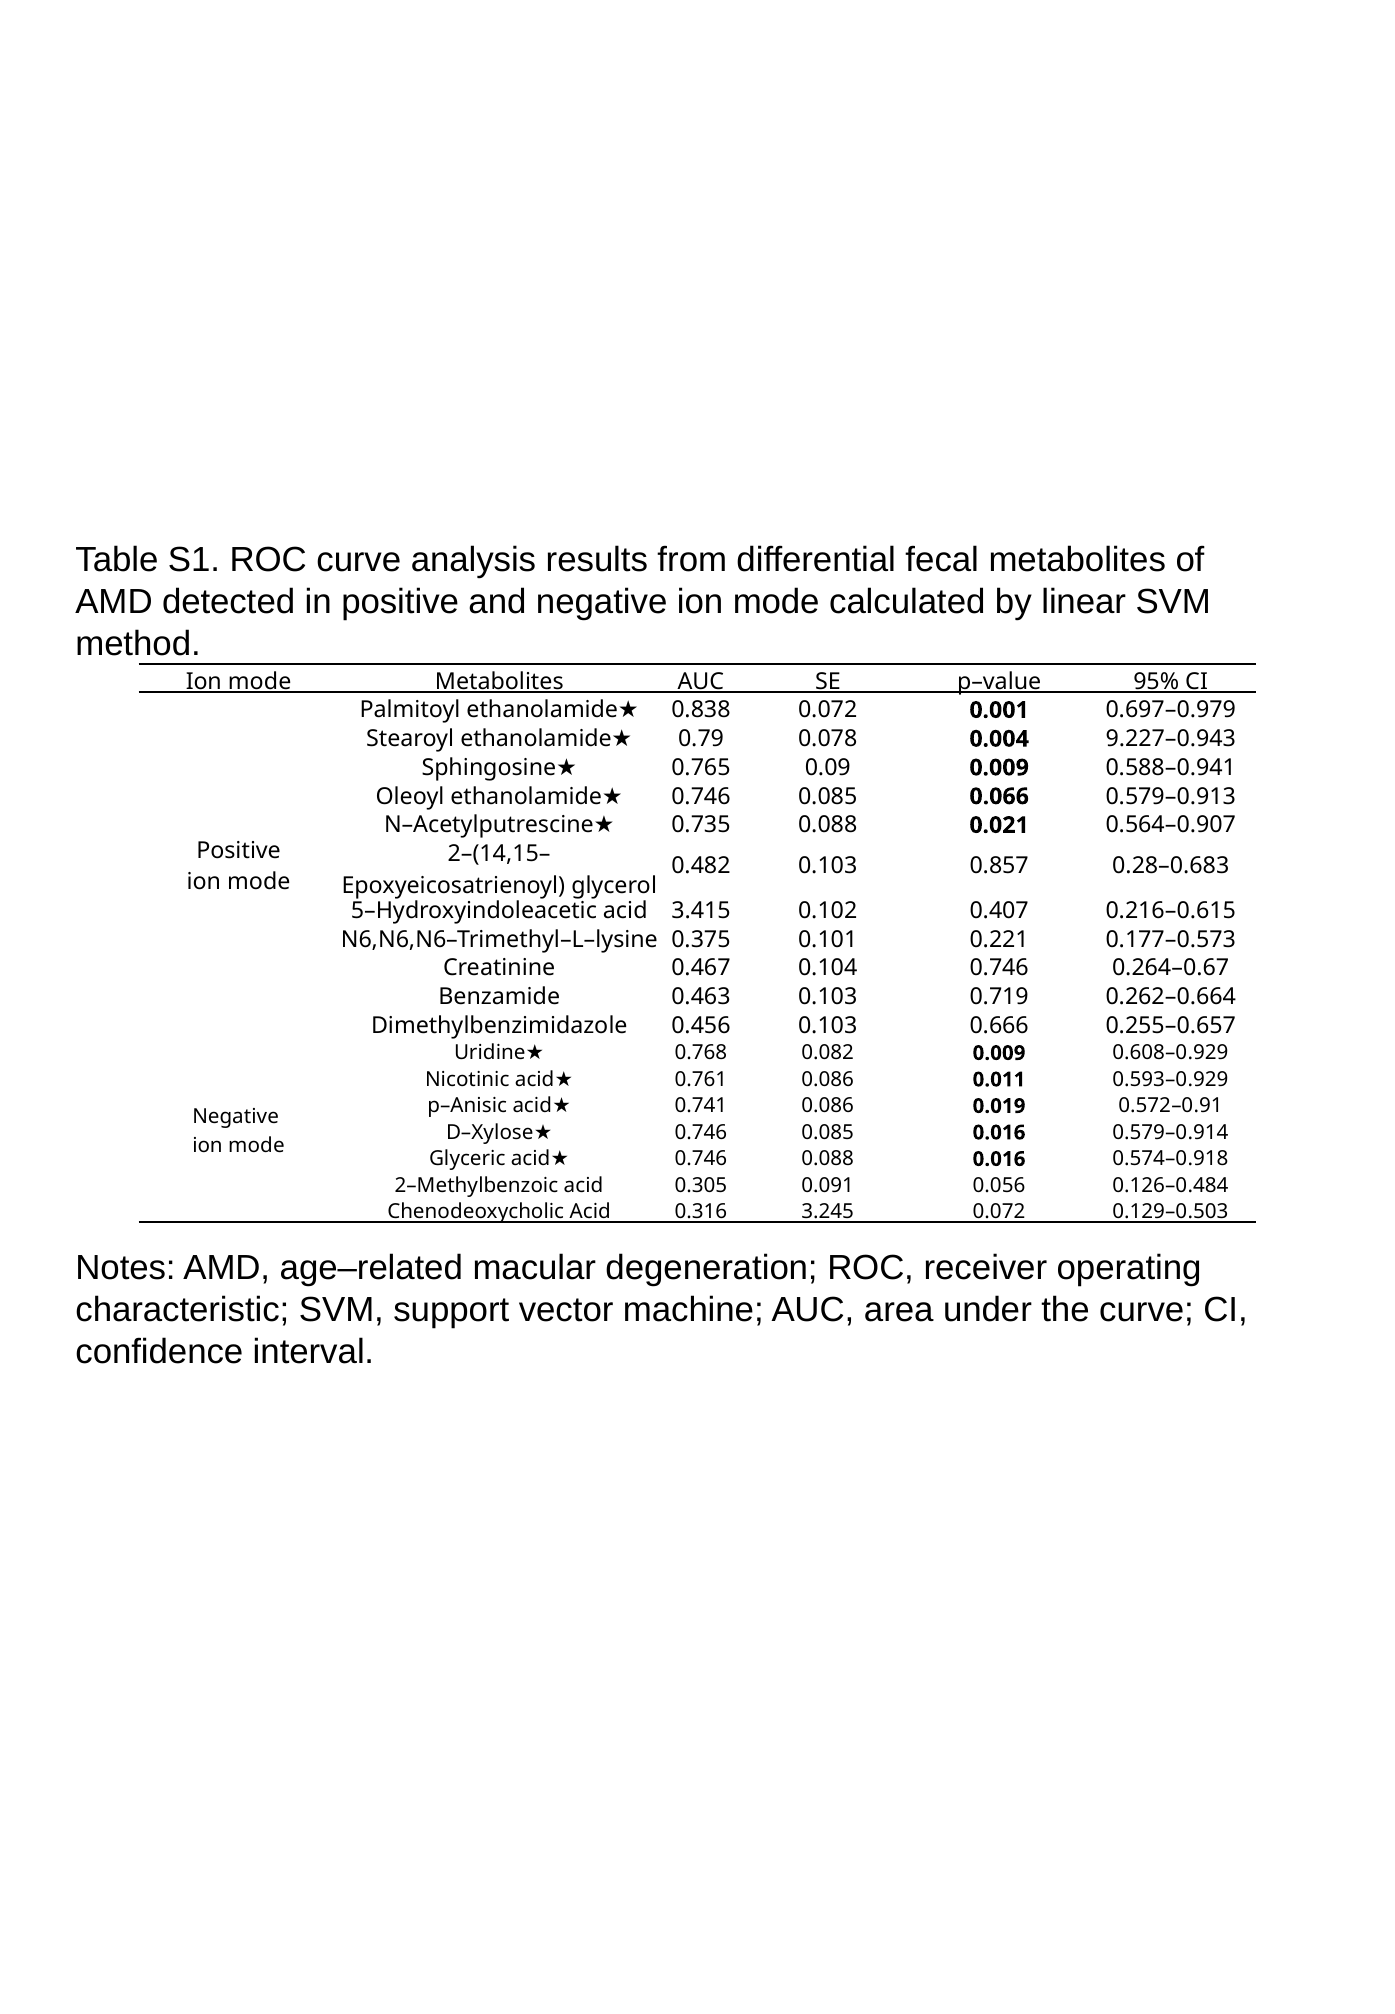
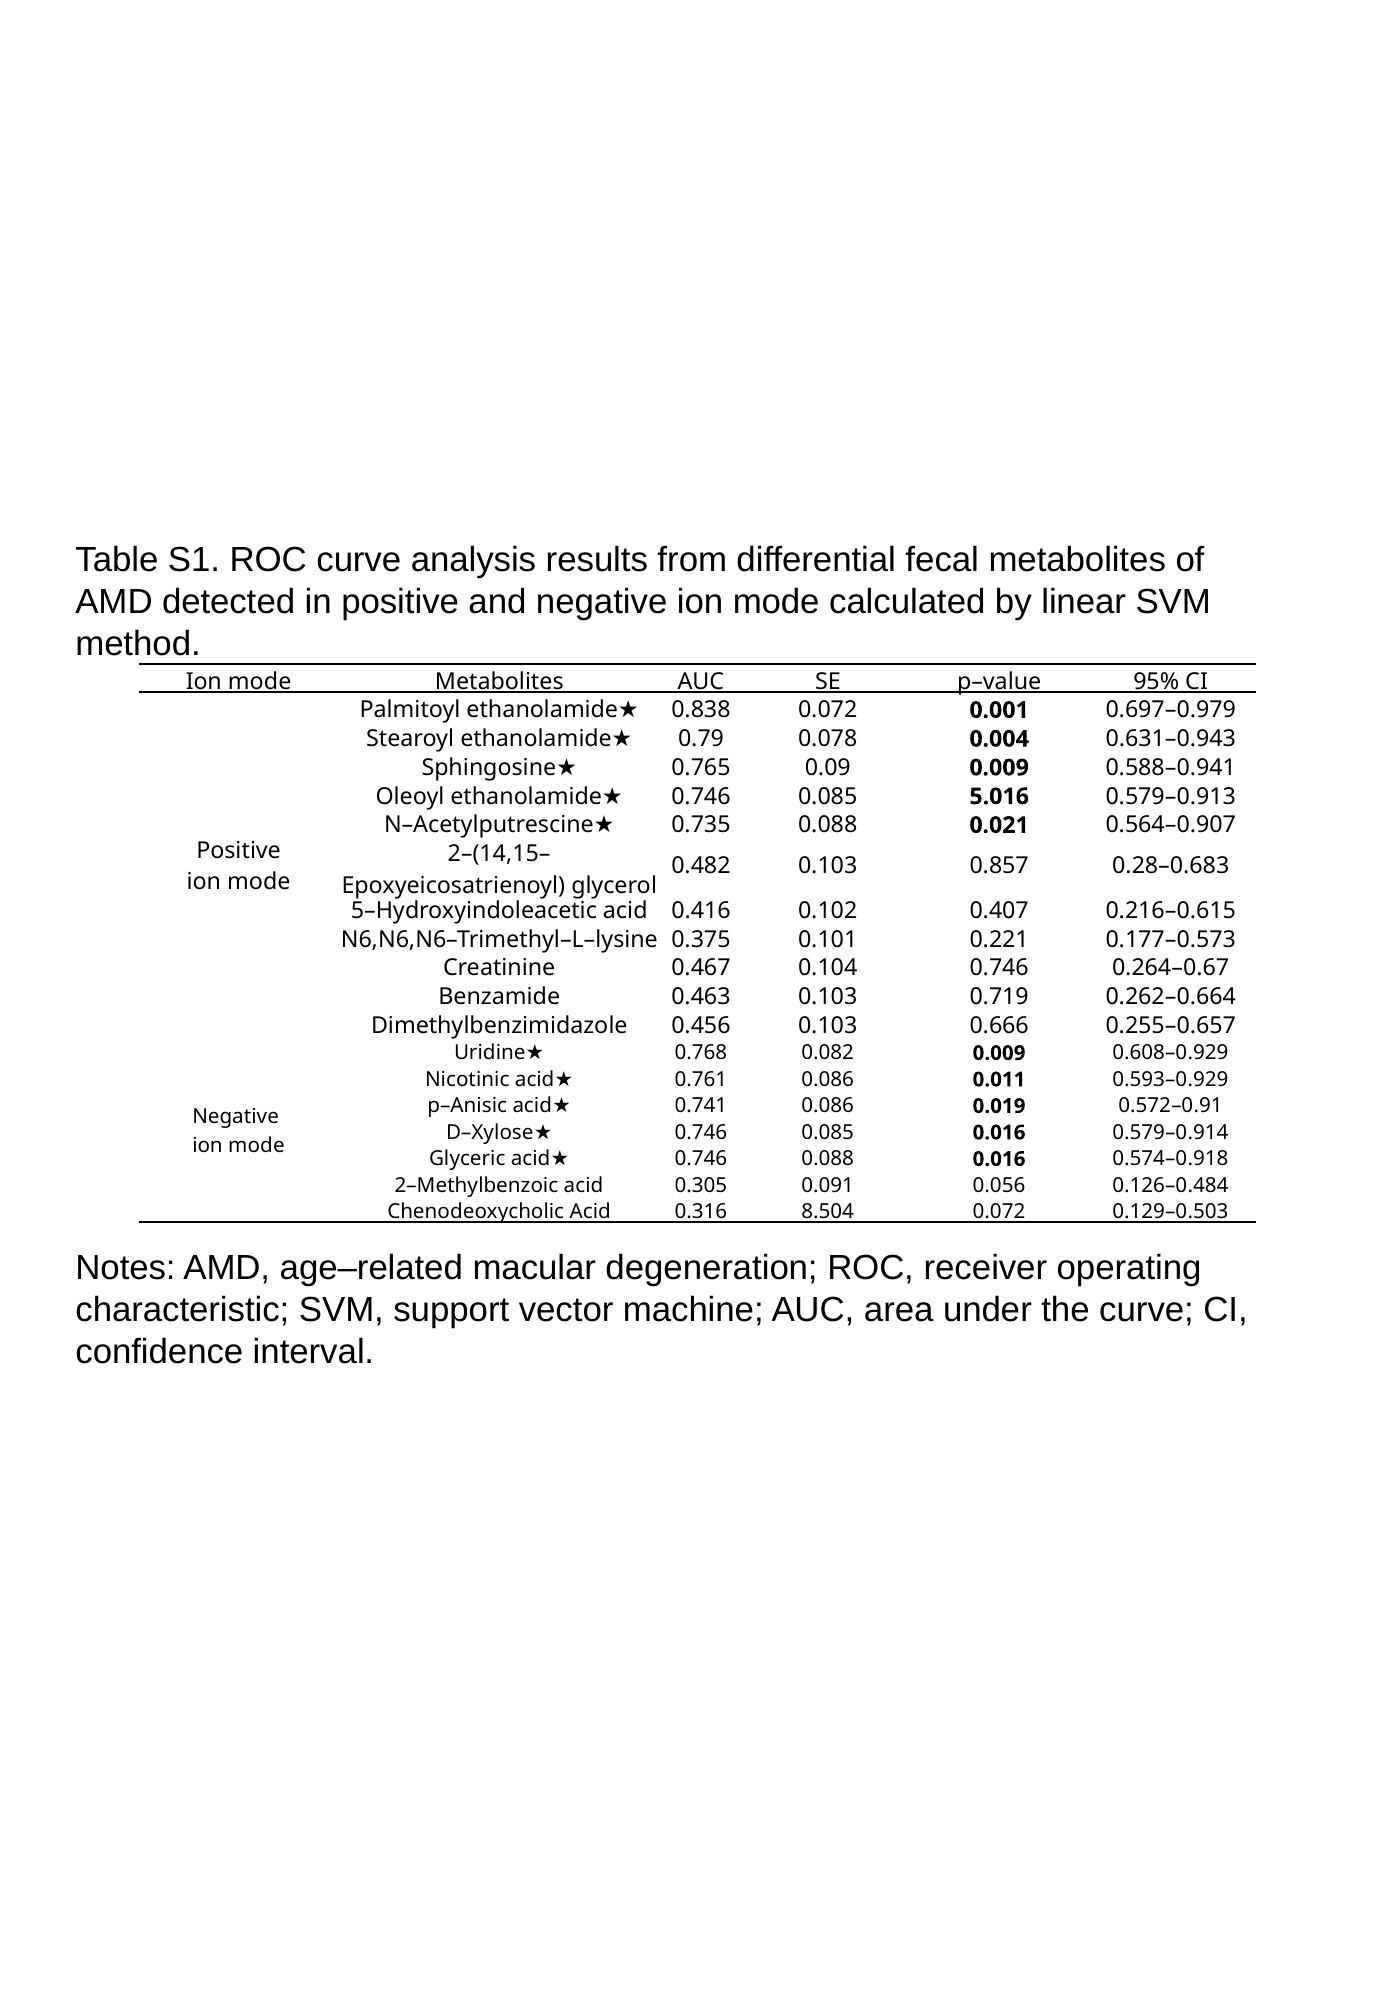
9.227–0.943: 9.227–0.943 -> 0.631–0.943 (1171, 739)
0.066: 0.066 -> 5.016 (999, 797)
3.415: 3.415 -> 0.416 (701, 911)
3.245: 3.245 -> 8.504 (828, 1213)
